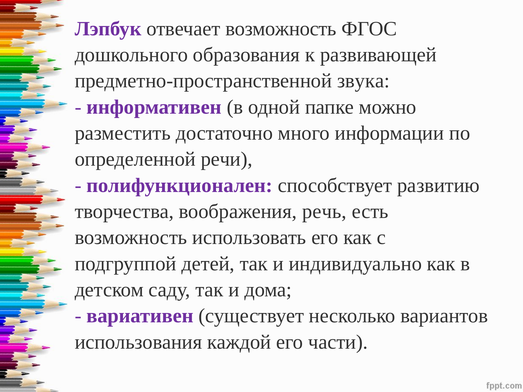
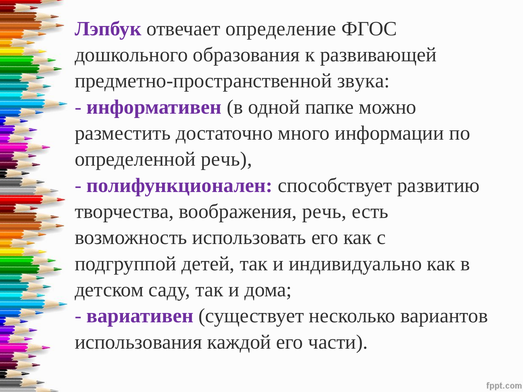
отвечает возможность: возможность -> определение (281, 29)
определенной речи: речи -> речь (227, 159)
